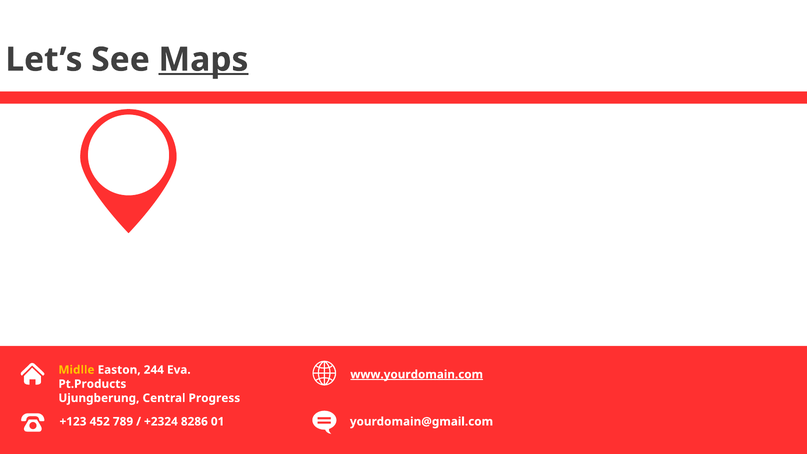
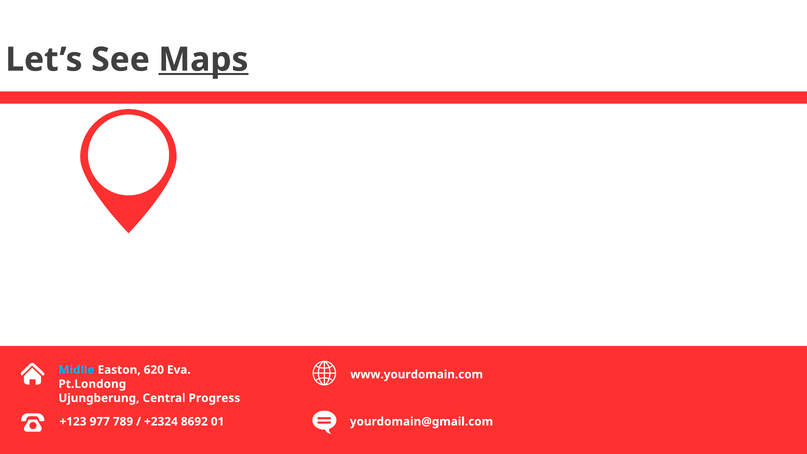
Midlle colour: yellow -> light blue (76, 370)
244: 244 -> 620 (154, 370)
www.yourdomain.com underline: present -> none (417, 374)
Pt.Products: Pt.Products -> Pt.Londong (92, 384)
452: 452 -> 977 (100, 422)
8286: 8286 -> 8692 (194, 422)
